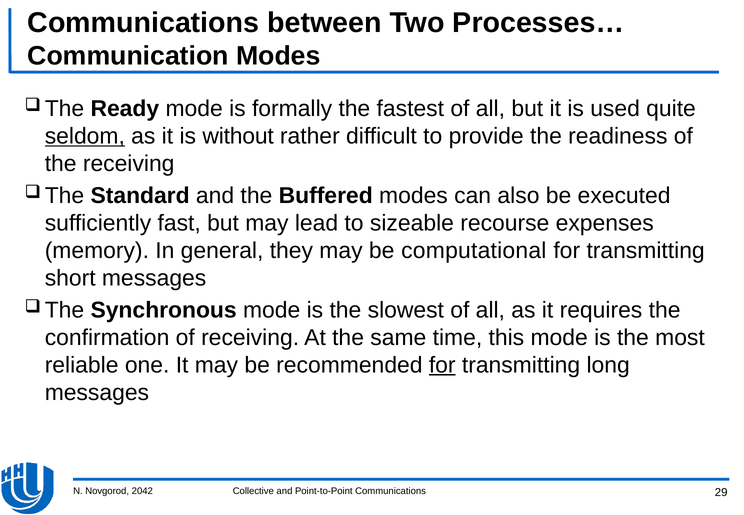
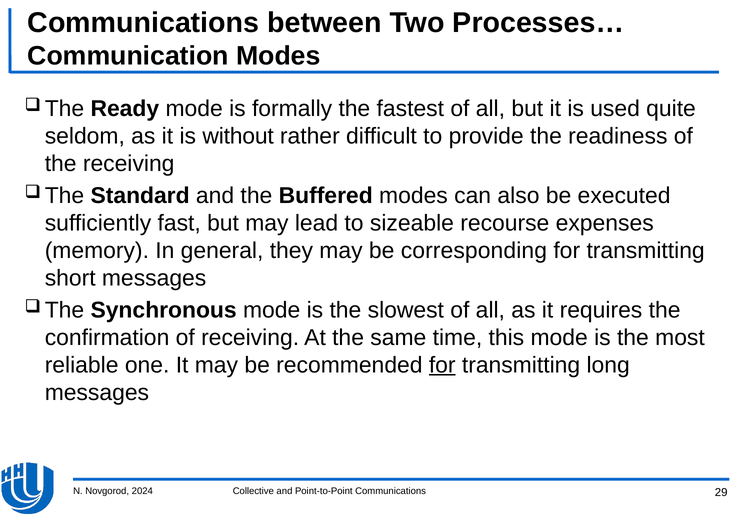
seldom underline: present -> none (85, 136)
computational: computational -> corresponding (474, 251)
2042: 2042 -> 2024 (142, 491)
